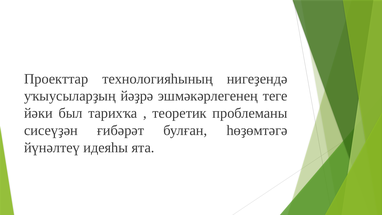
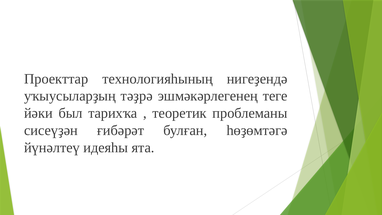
йәҙрә: йәҙрә -> тәҙрә (137, 96)
